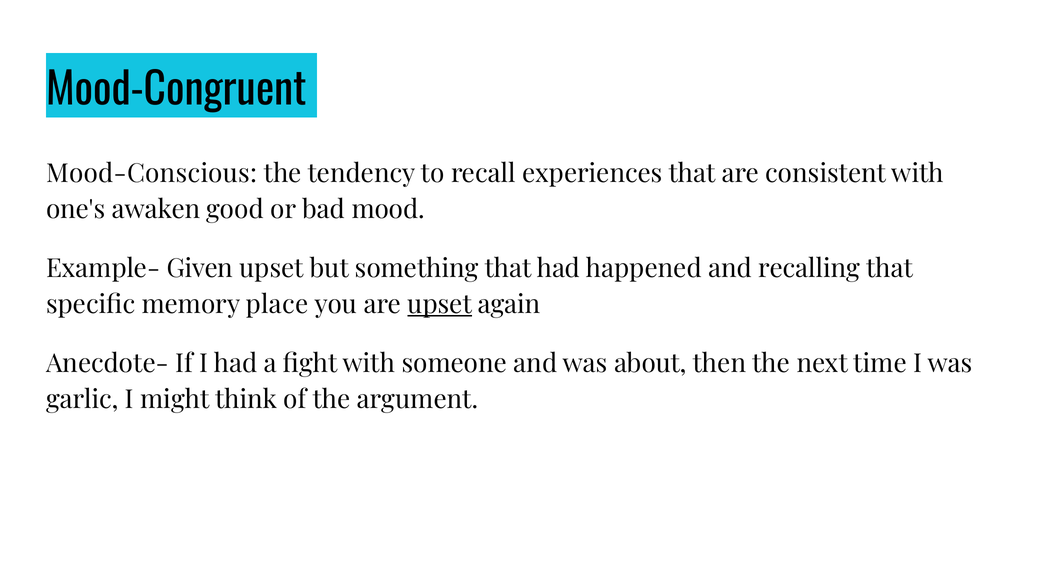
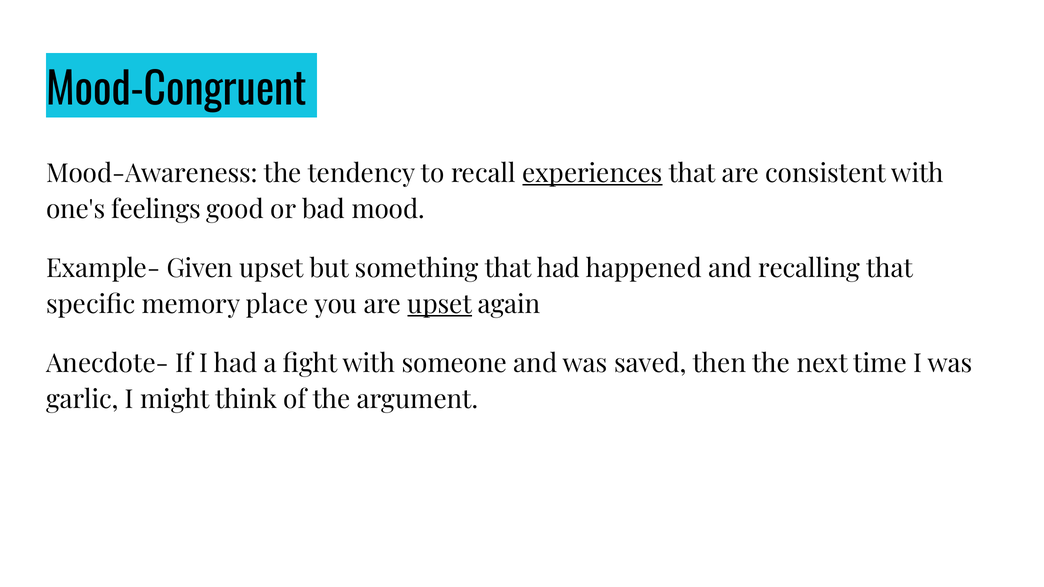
Mood-Conscious: Mood-Conscious -> Mood-Awareness (152, 174)
experiences underline: none -> present (592, 174)
awaken: awaken -> feelings (156, 210)
about: about -> saved (650, 364)
